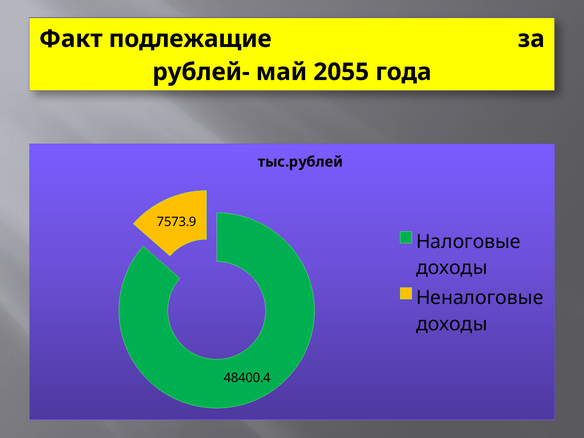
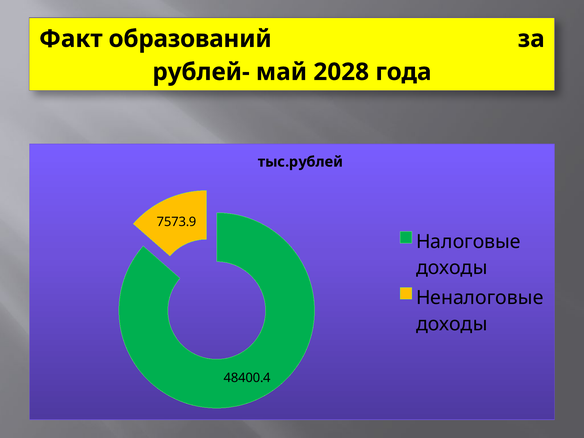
подлежащие: подлежащие -> образований (190, 39)
2055: 2055 -> 2028 (341, 72)
